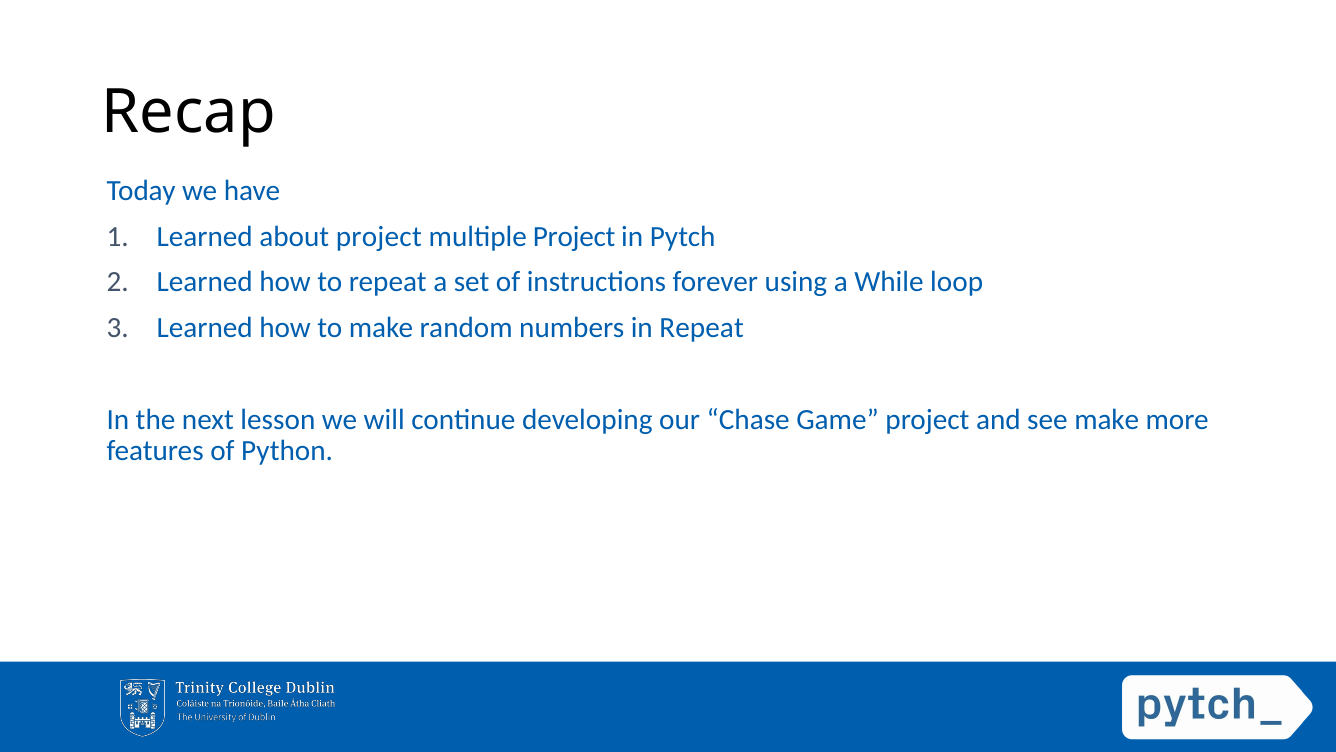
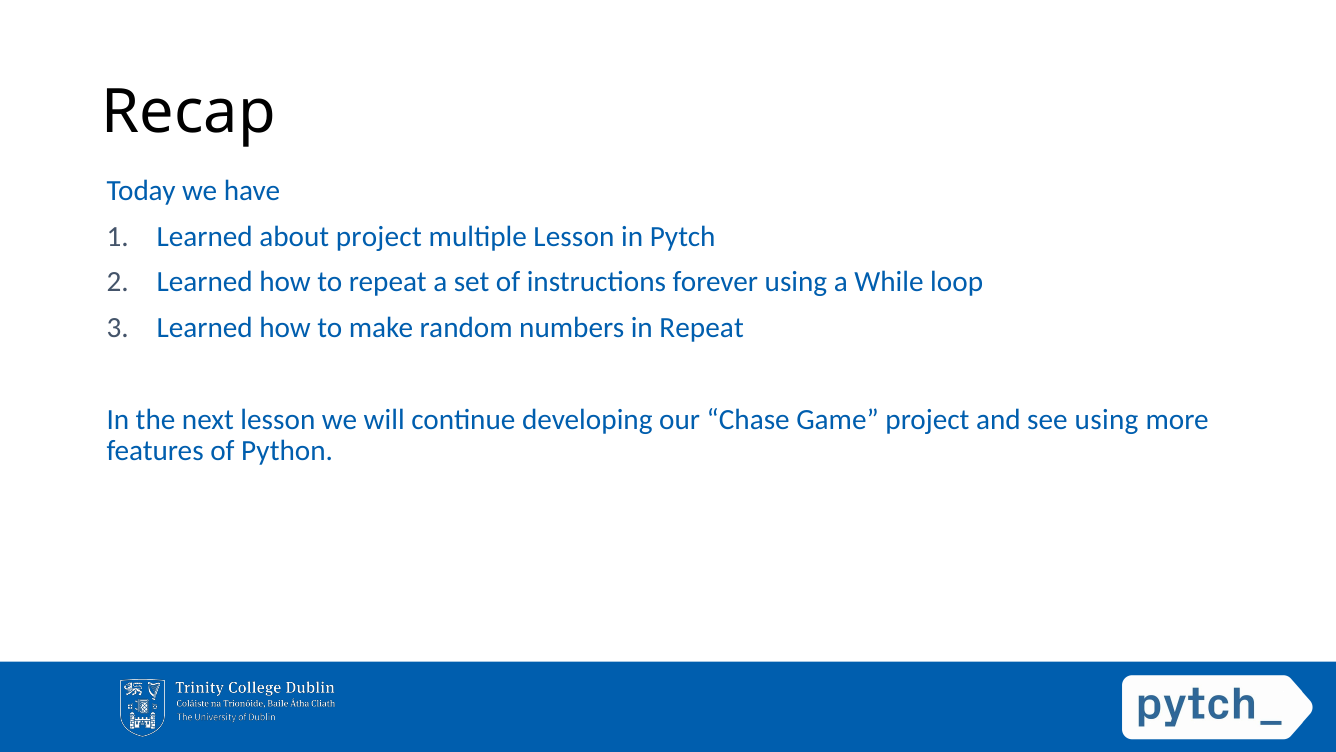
multiple Project: Project -> Lesson (574, 237)
see make: make -> using (1107, 419)
